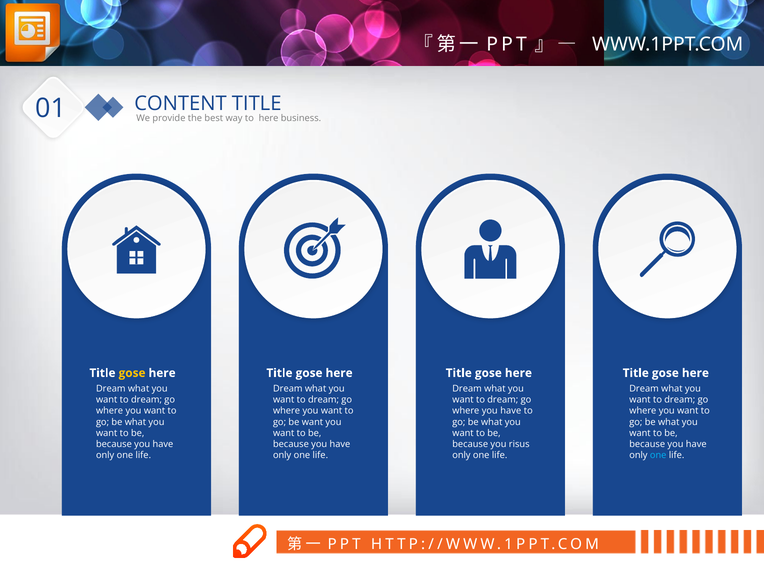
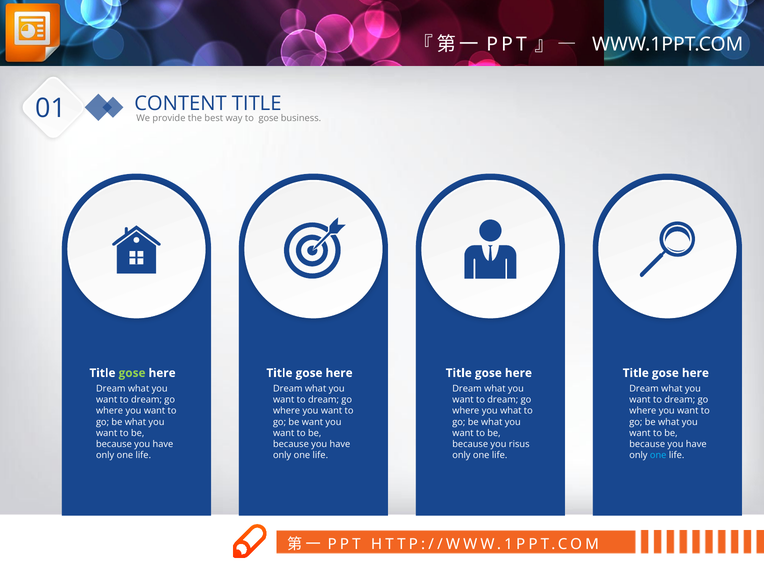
to here: here -> gose (269, 118)
gose colour: yellow -> light green (132, 373)
where you have: have -> what (511, 411)
